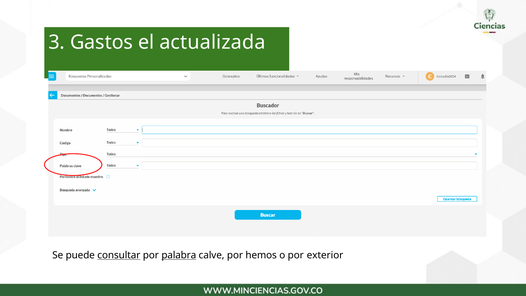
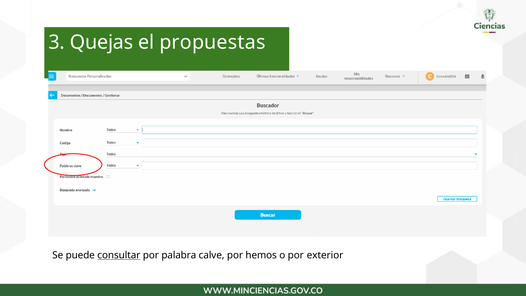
Gastos: Gastos -> Quejas (102, 42)
actualizada: actualizada -> propuestas (212, 42)
palabra underline: present -> none (179, 255)
